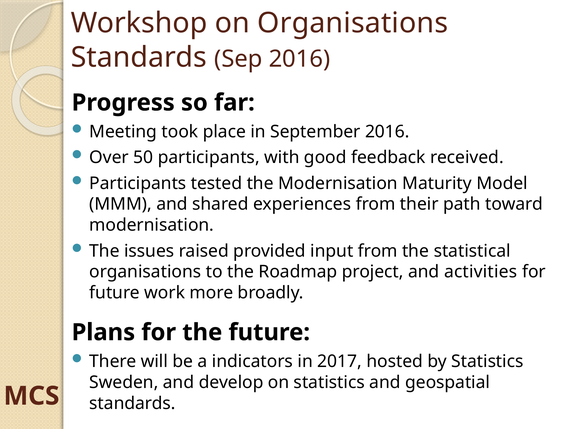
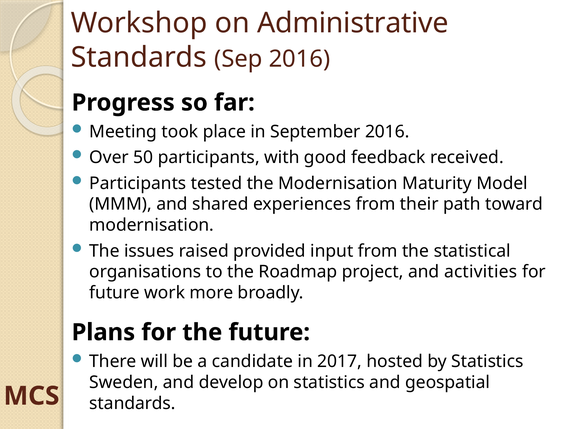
on Organisations: Organisations -> Administrative (353, 23)
indicators: indicators -> candidate (252, 361)
